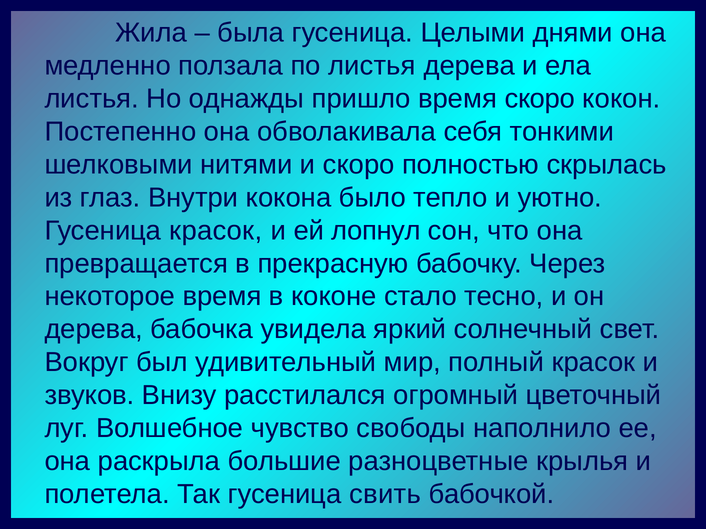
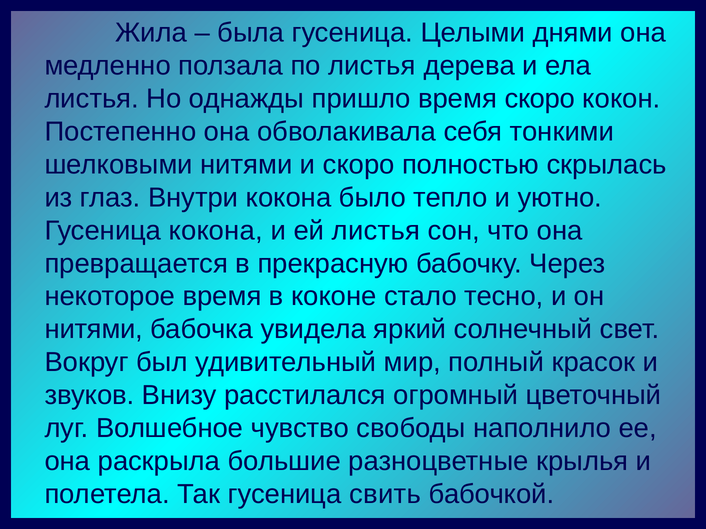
Гусеница красок: красок -> кокона (216, 231)
ей лопнул: лопнул -> листья (376, 231)
дерева: дерева -> нитями (94, 330)
